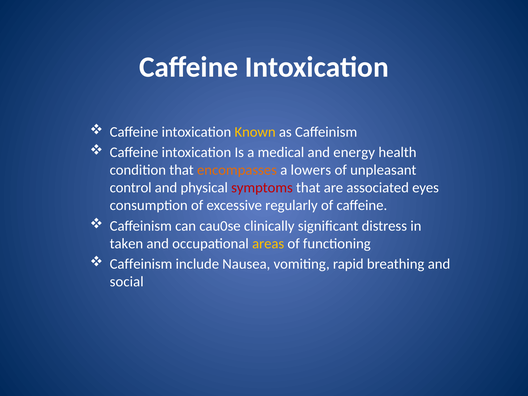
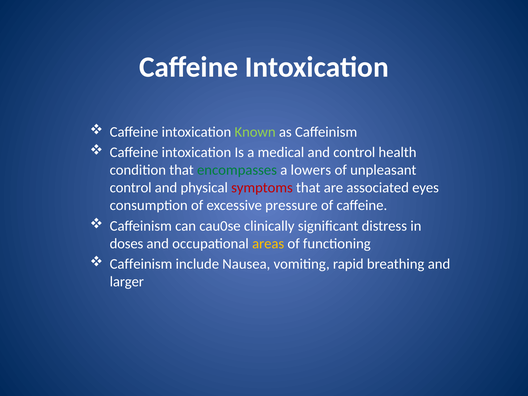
Known colour: yellow -> light green (255, 132)
and energy: energy -> control (354, 152)
encompasses colour: orange -> green (237, 170)
regularly: regularly -> pressure (291, 205)
taken: taken -> doses (126, 244)
social: social -> larger (127, 282)
